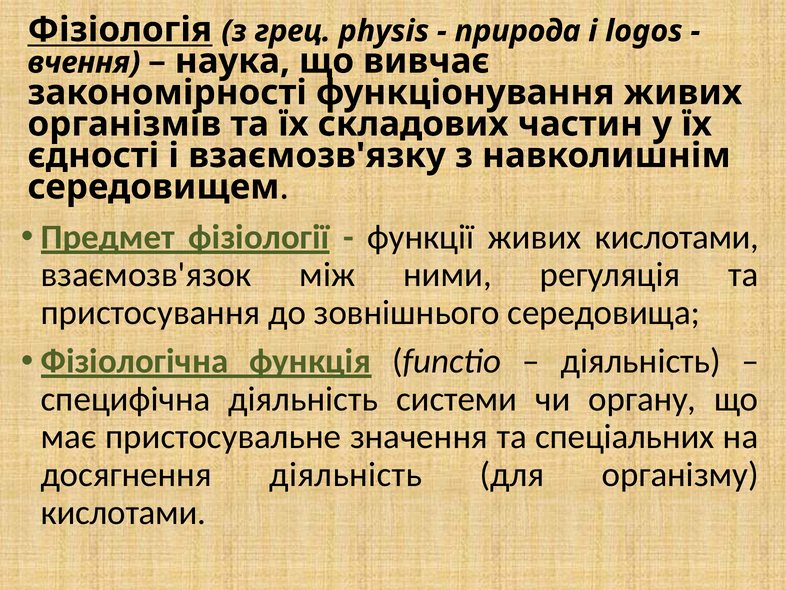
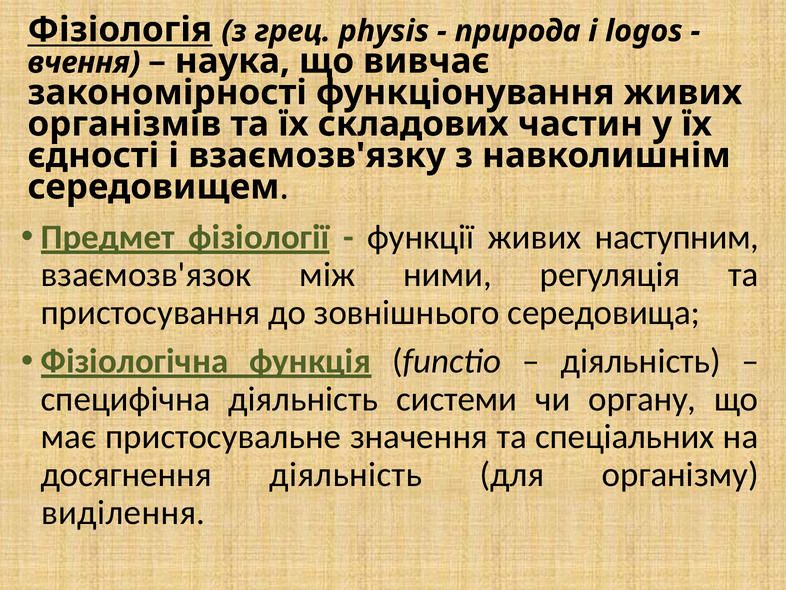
живих кислотами: кислотами -> наступним (677, 237)
кислотами: кислотами -> виділення (123, 512)
